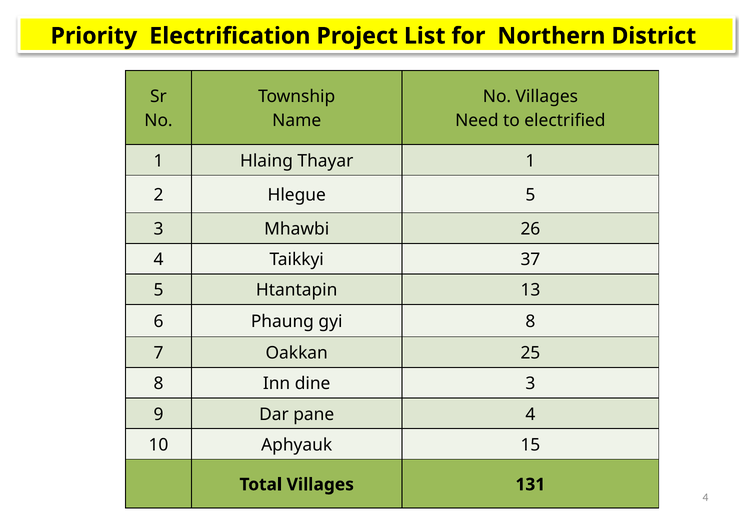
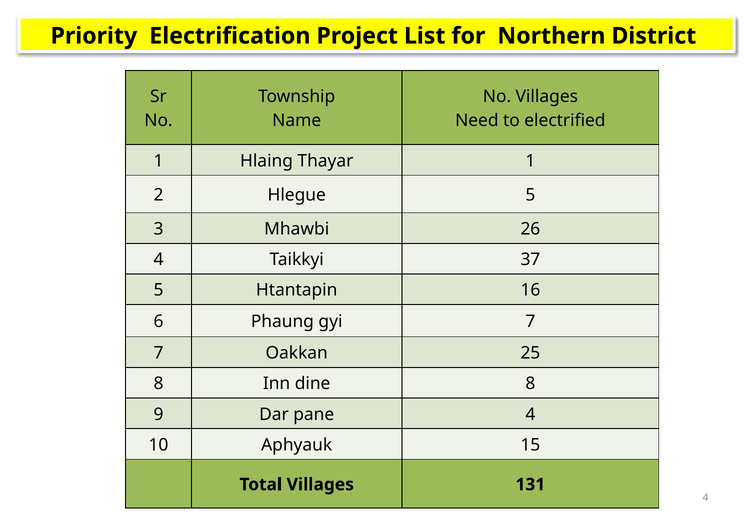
13: 13 -> 16 (530, 290)
gyi 8: 8 -> 7 (530, 322)
dine 3: 3 -> 8 (530, 384)
